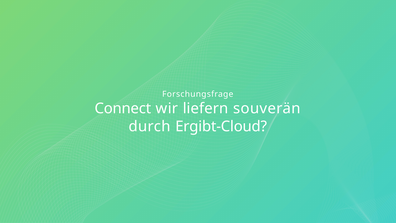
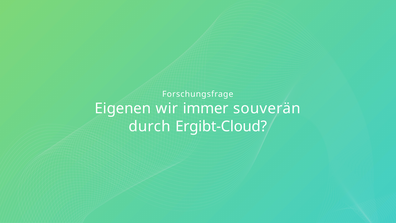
Connect: Connect -> Eigenen (123, 108)
liefern: liefern -> immer (206, 108)
